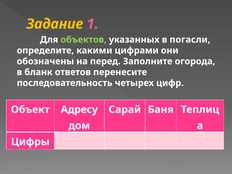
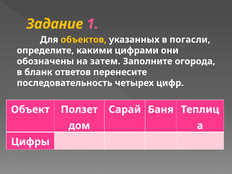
объектов colour: light green -> yellow (84, 40)
перед: перед -> затем (105, 61)
Адресу: Адресу -> Ползет (79, 110)
